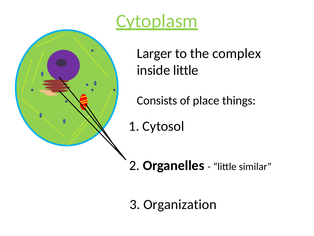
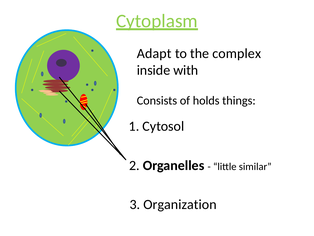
Larger: Larger -> Adapt (154, 53)
inside little: little -> with (186, 70)
place: place -> holds (206, 100)
